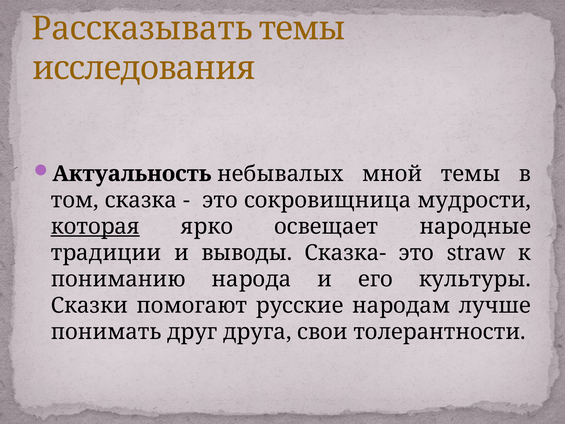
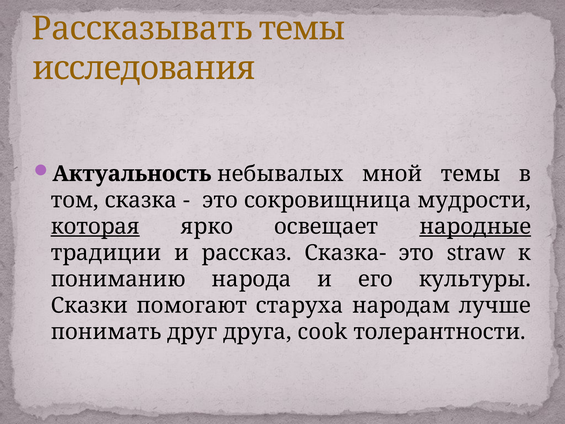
народные underline: none -> present (475, 226)
выводы: выводы -> рассказ (247, 253)
русские: русские -> старуха (300, 305)
свои: свои -> cook (322, 332)
